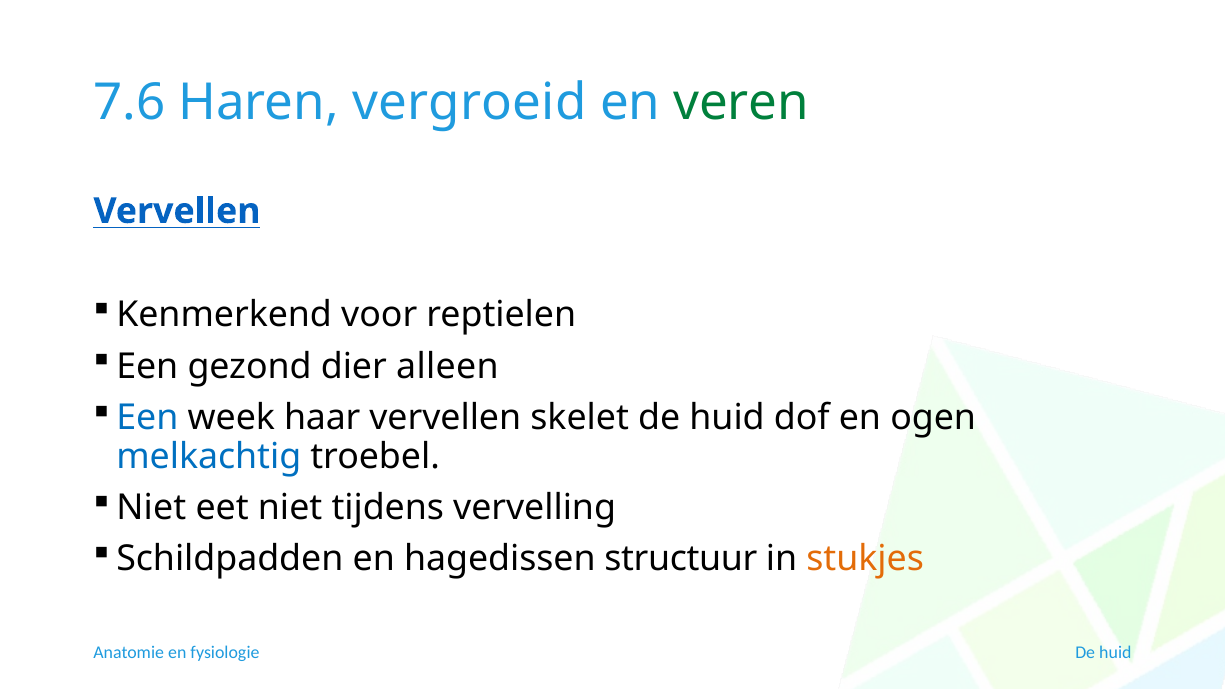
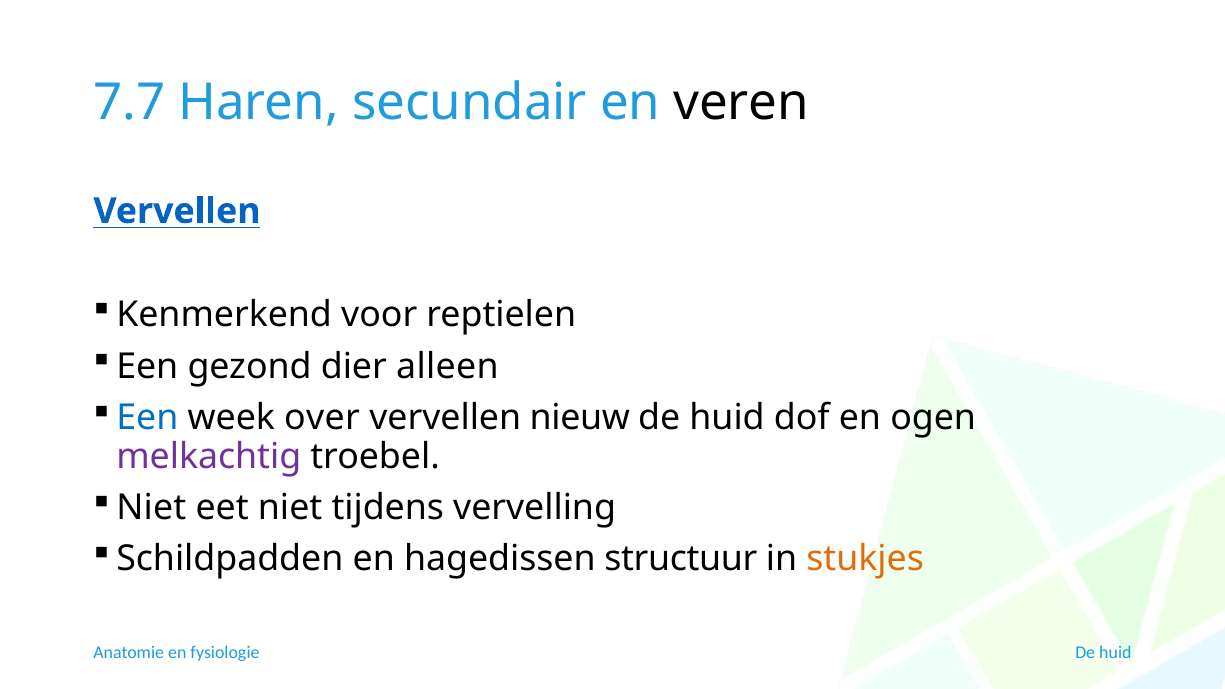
7.6: 7.6 -> 7.7 (129, 103)
vergroeid: vergroeid -> secundair (469, 103)
veren colour: green -> black (741, 103)
haar: haar -> over (322, 418)
skelet: skelet -> nieuw (580, 418)
melkachtig colour: blue -> purple (209, 456)
